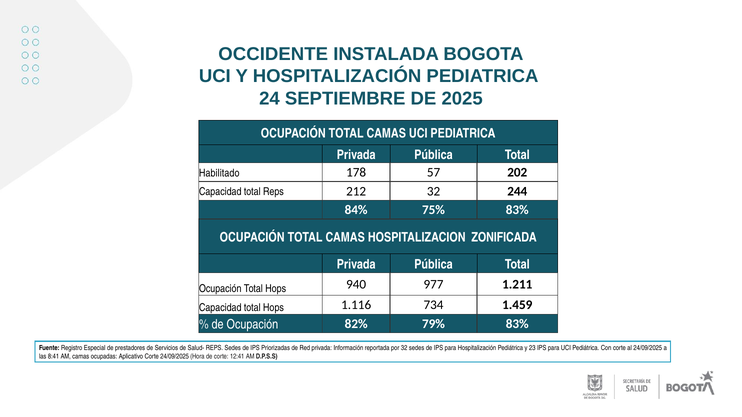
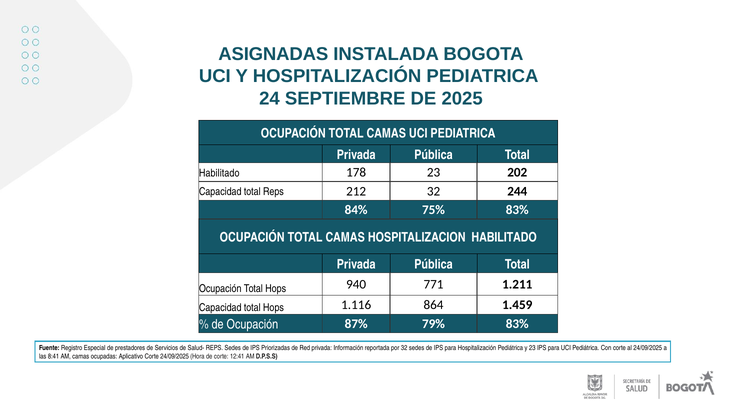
OCCIDENTE: OCCIDENTE -> ASIGNADAS (273, 54)
178 57: 57 -> 23 (434, 173)
HOSPITALIZACION ZONIFICADA: ZONIFICADA -> HABILITADO (504, 238)
977: 977 -> 771 (434, 285)
734: 734 -> 864 (434, 305)
82%: 82% -> 87% (356, 324)
